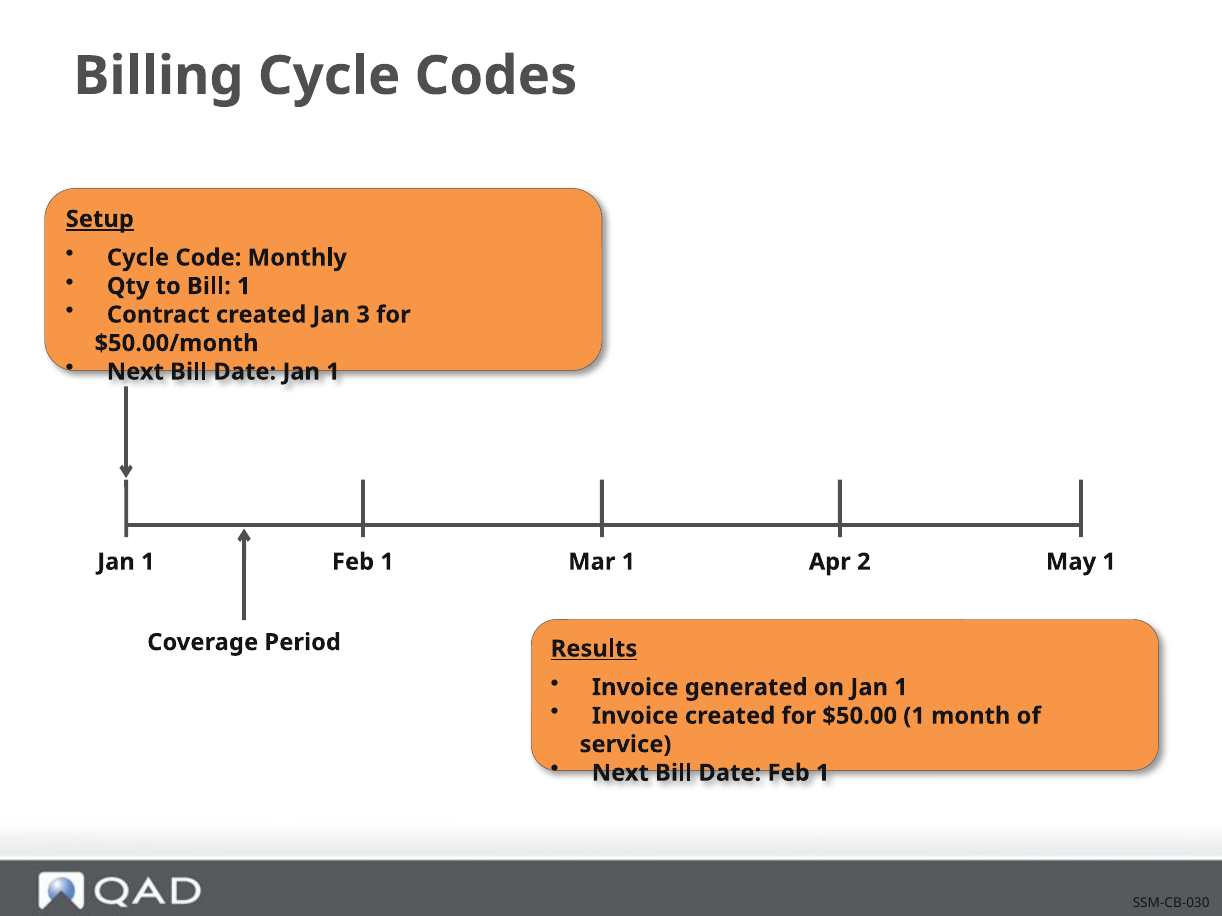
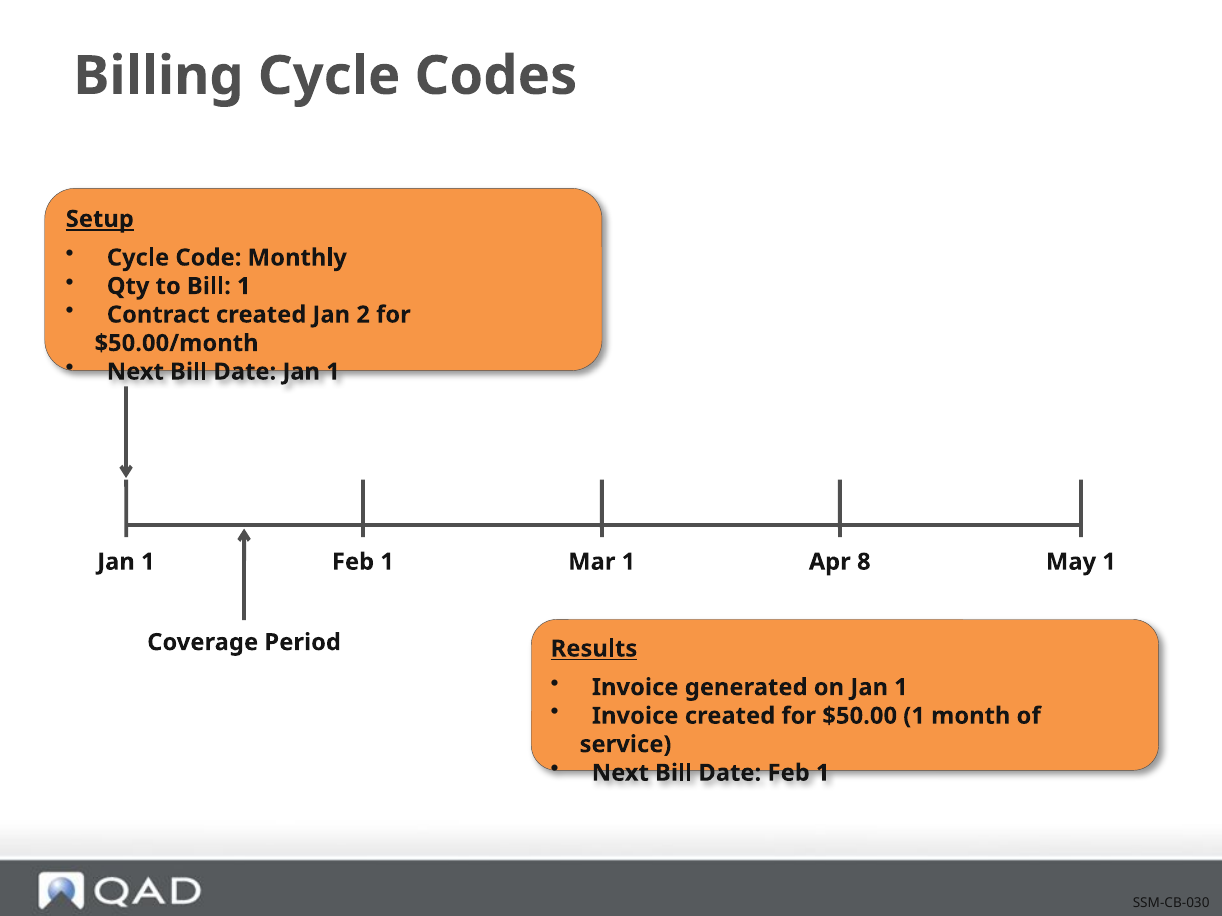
3: 3 -> 2 (363, 315)
2: 2 -> 8 (864, 562)
